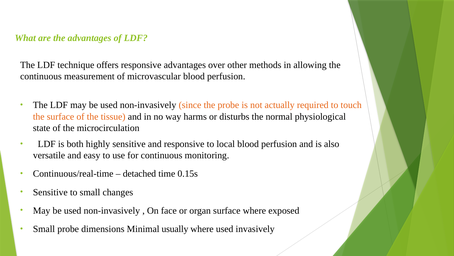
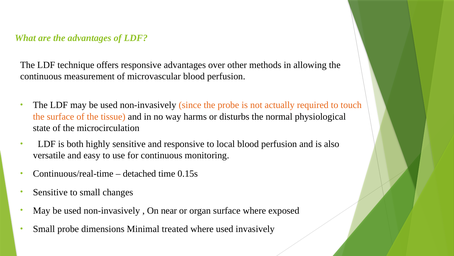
face: face -> near (169, 210)
usually: usually -> treated (175, 228)
